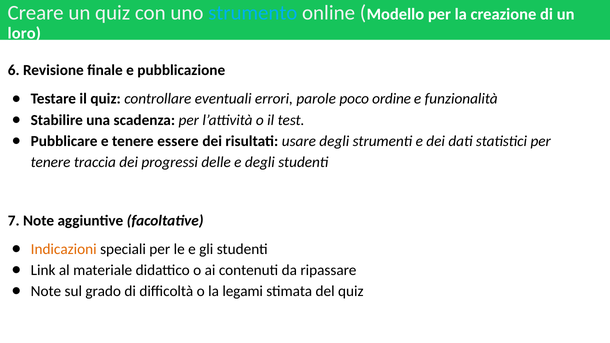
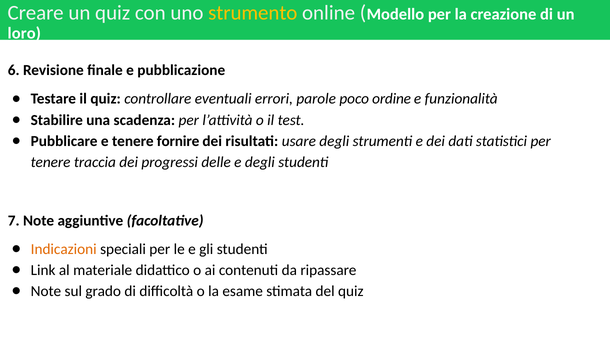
strumento colour: light blue -> yellow (253, 13)
essere: essere -> fornire (178, 141)
legami: legami -> esame (243, 291)
